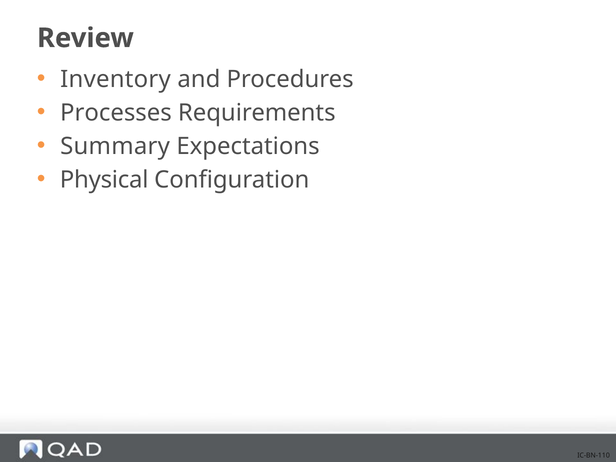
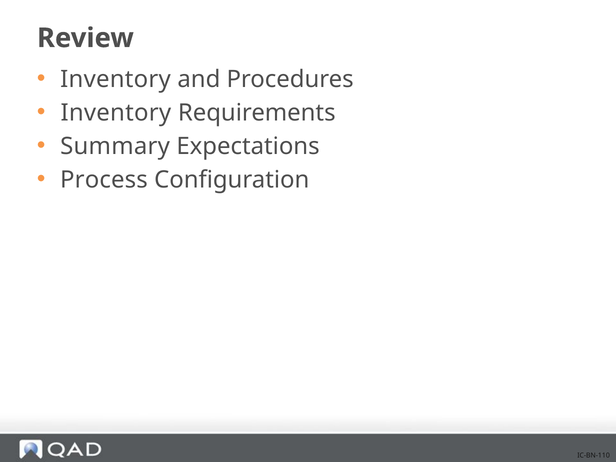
Processes: Processes -> Inventory (116, 113)
Physical: Physical -> Process (104, 180)
